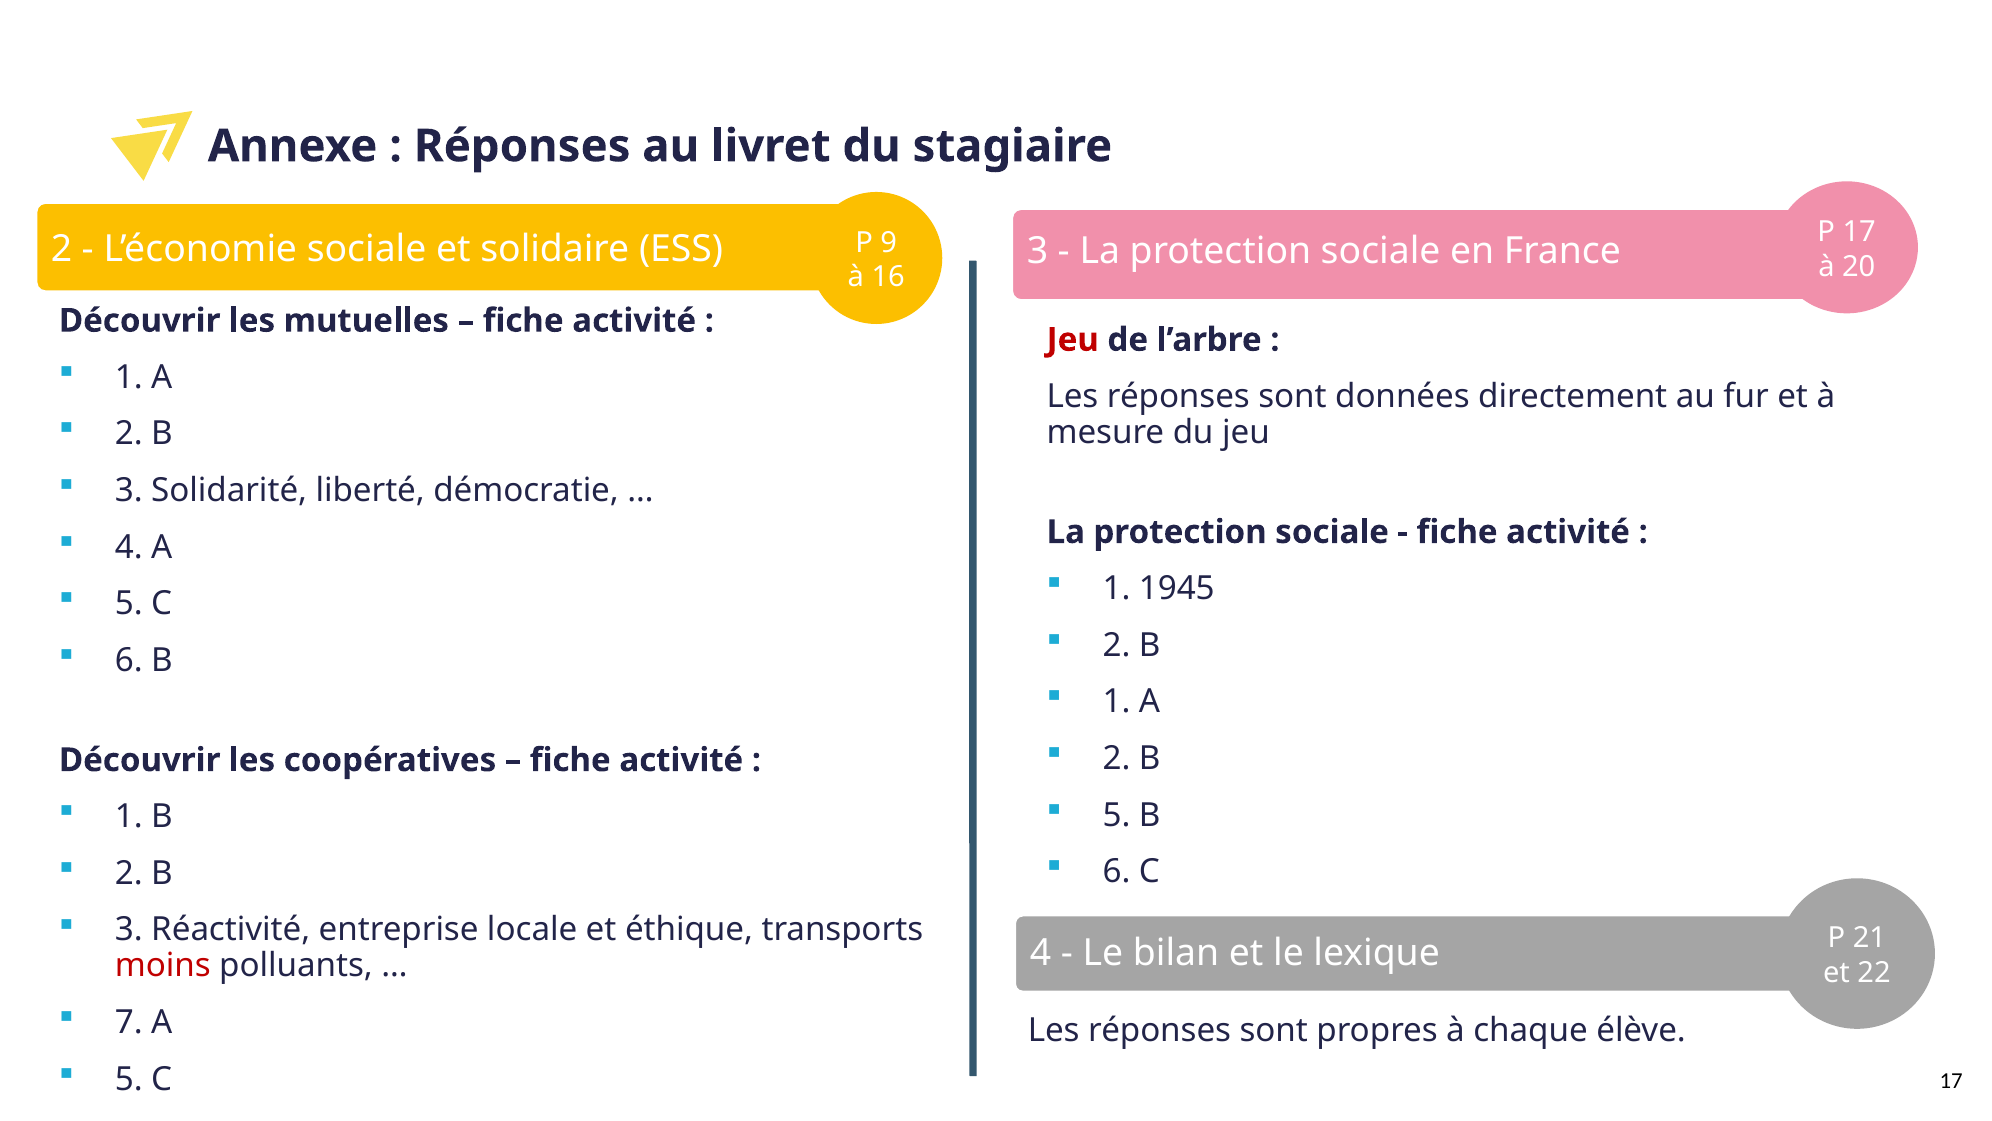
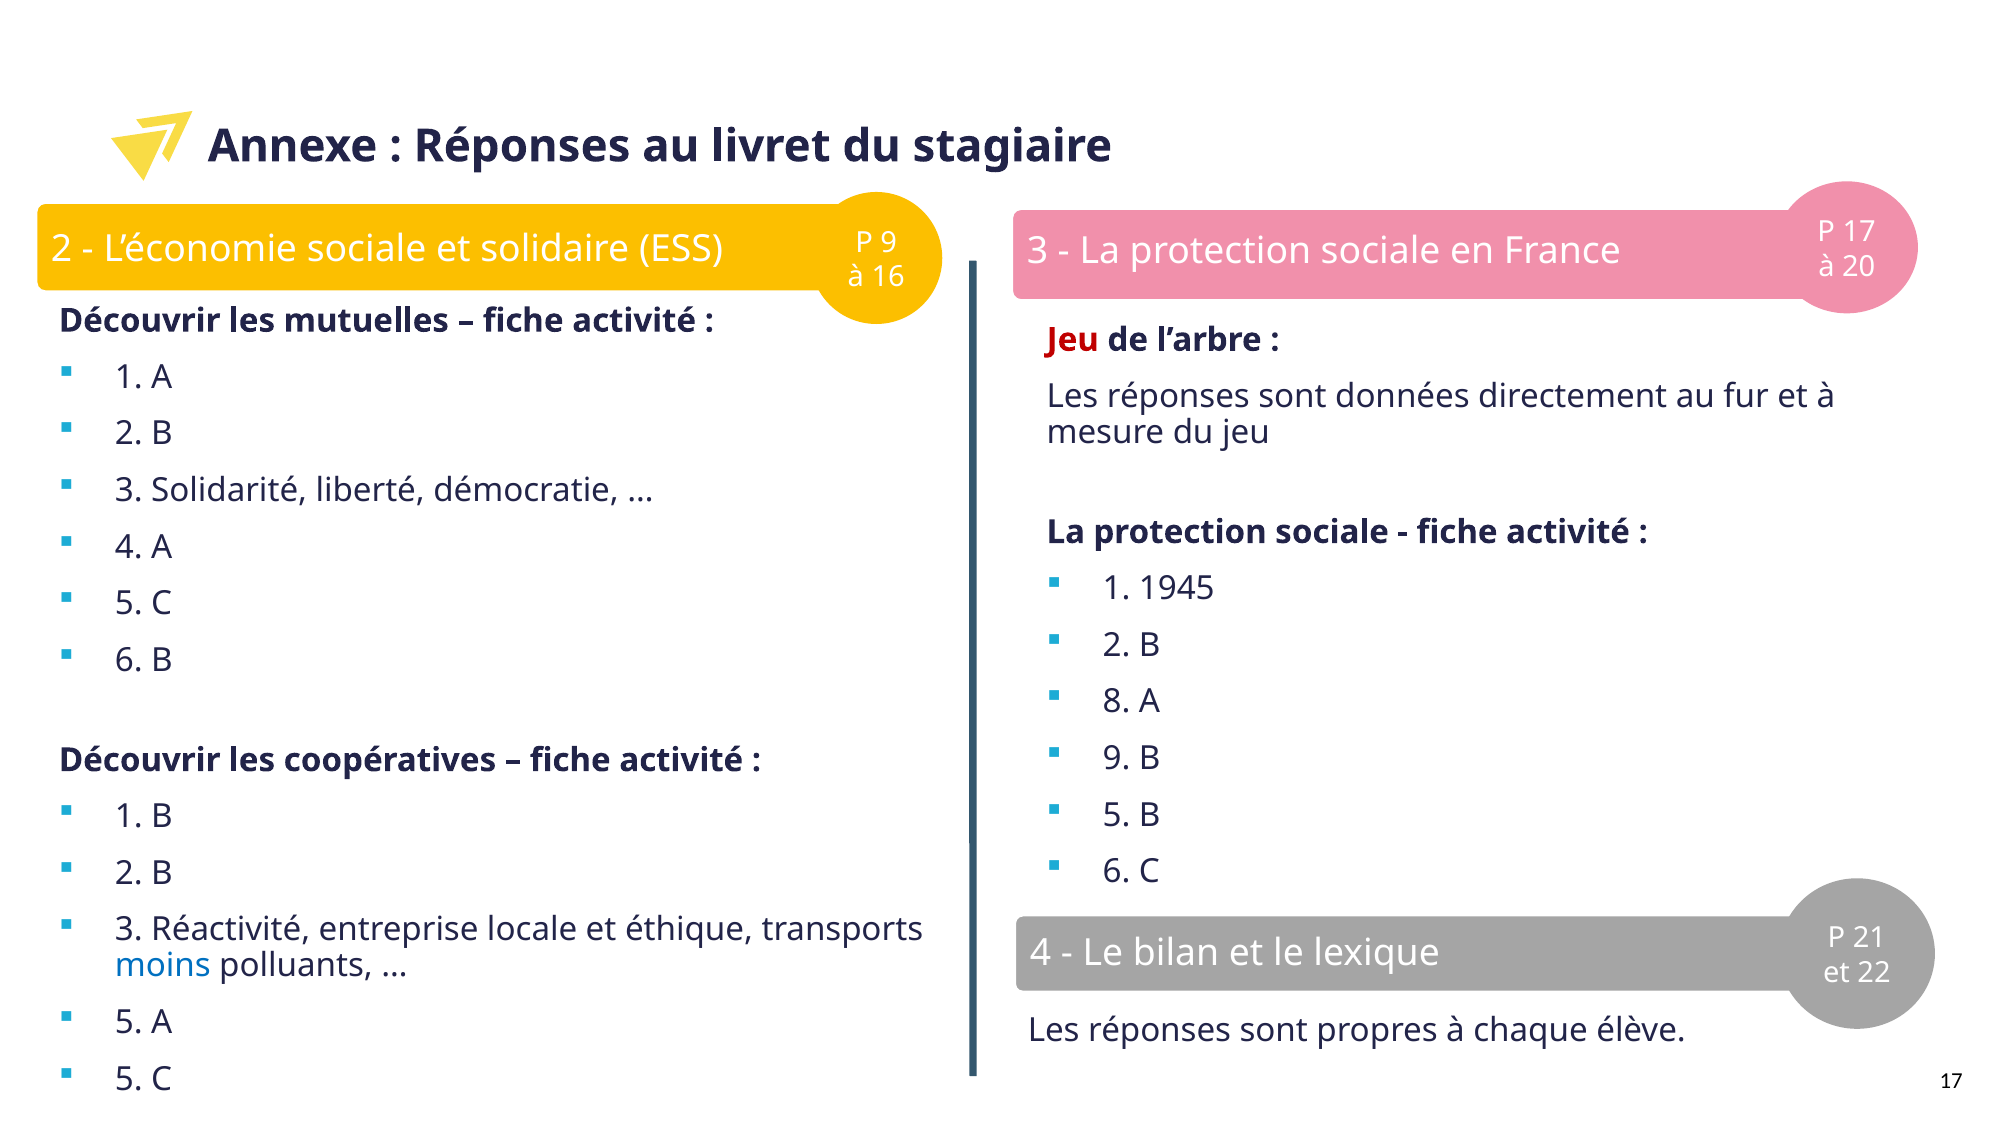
1: 1 -> 8 (1117, 702)
2: 2 -> 9 (1117, 758)
moins colour: red -> blue (163, 965)
7: 7 -> 5 (129, 1022)
